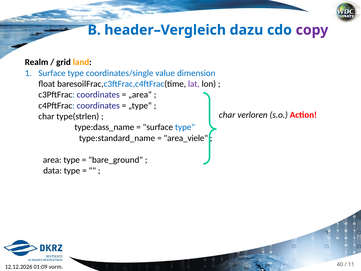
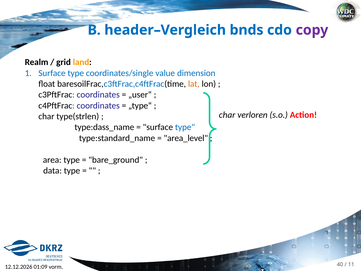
dazu: dazu -> bnds (247, 30)
lat colour: purple -> orange (194, 84)
„area“: „area“ -> „user“ (140, 95)
area_viele: area_viele -> area_level (186, 138)
